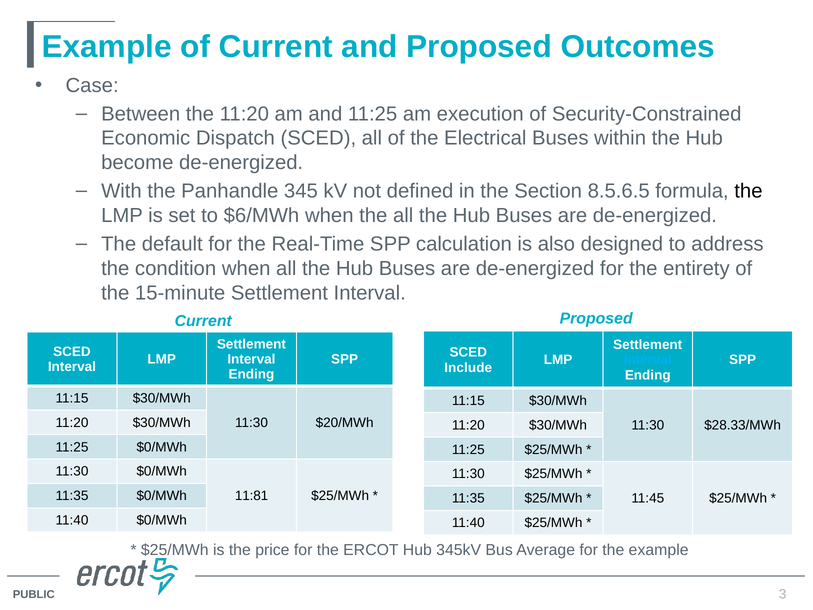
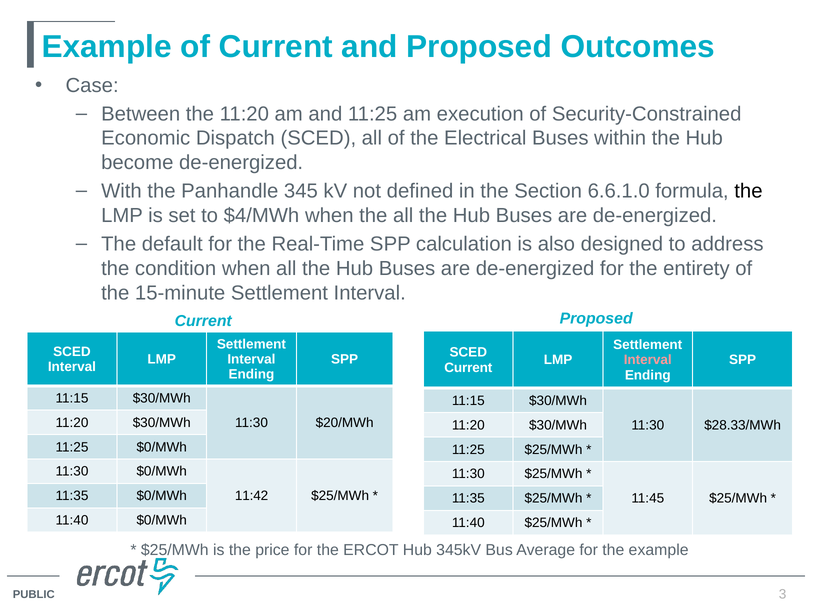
8.5.6.5: 8.5.6.5 -> 6.6.1.0 (619, 191)
$6/MWh: $6/MWh -> $4/MWh (261, 215)
Interval colour: light blue -> pink (648, 360)
Include: Include -> Current (468, 367)
11:81: 11:81 -> 11:42 (252, 496)
